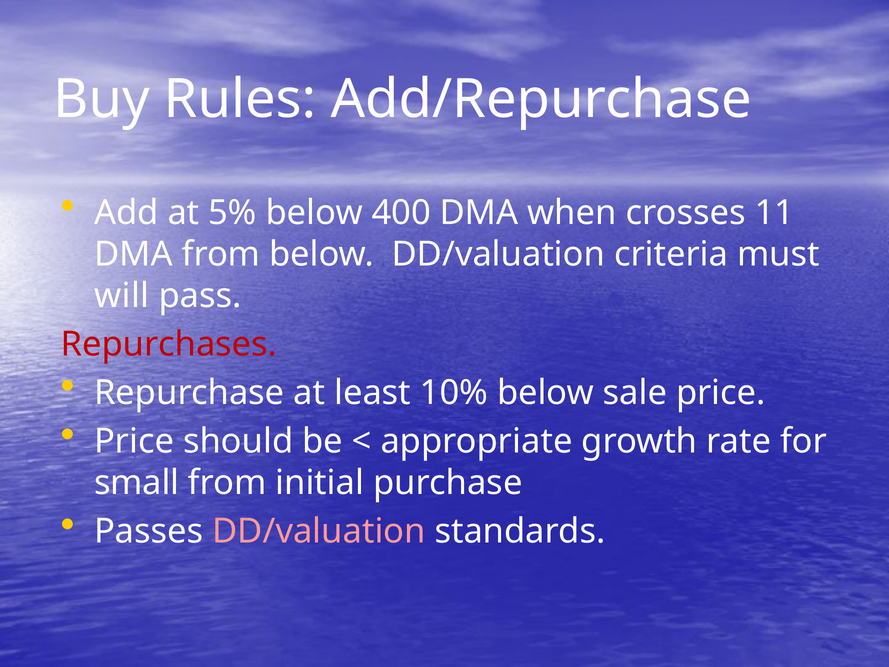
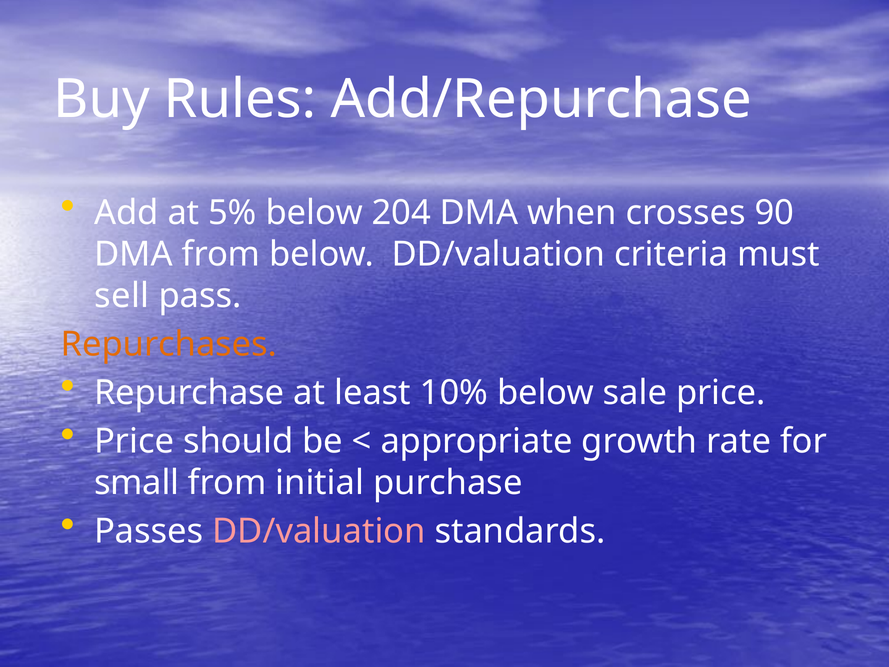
400: 400 -> 204 (401, 213)
11: 11 -> 90 (774, 213)
will: will -> sell (122, 296)
Repurchases colour: red -> orange (169, 344)
